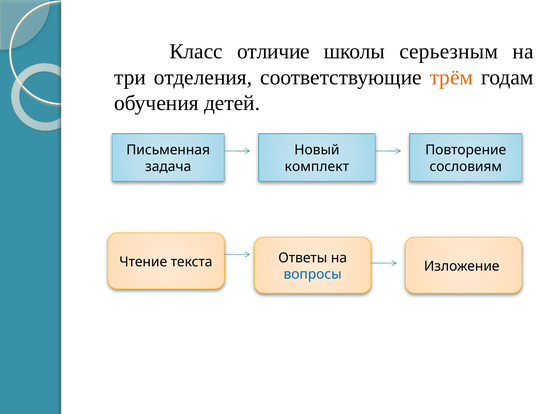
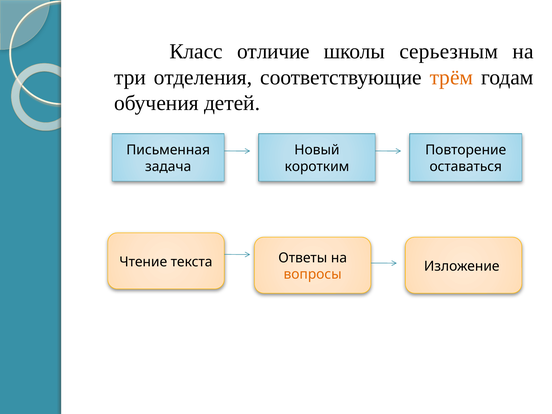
комплект: комплект -> коротким (317, 167)
сословиям: сословиям -> оставаться (466, 167)
вопросы colour: blue -> orange (313, 274)
